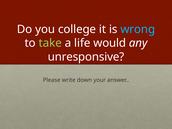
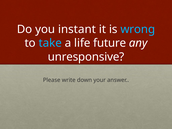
college: college -> instant (77, 29)
take colour: light green -> light blue (50, 43)
would: would -> future (110, 43)
